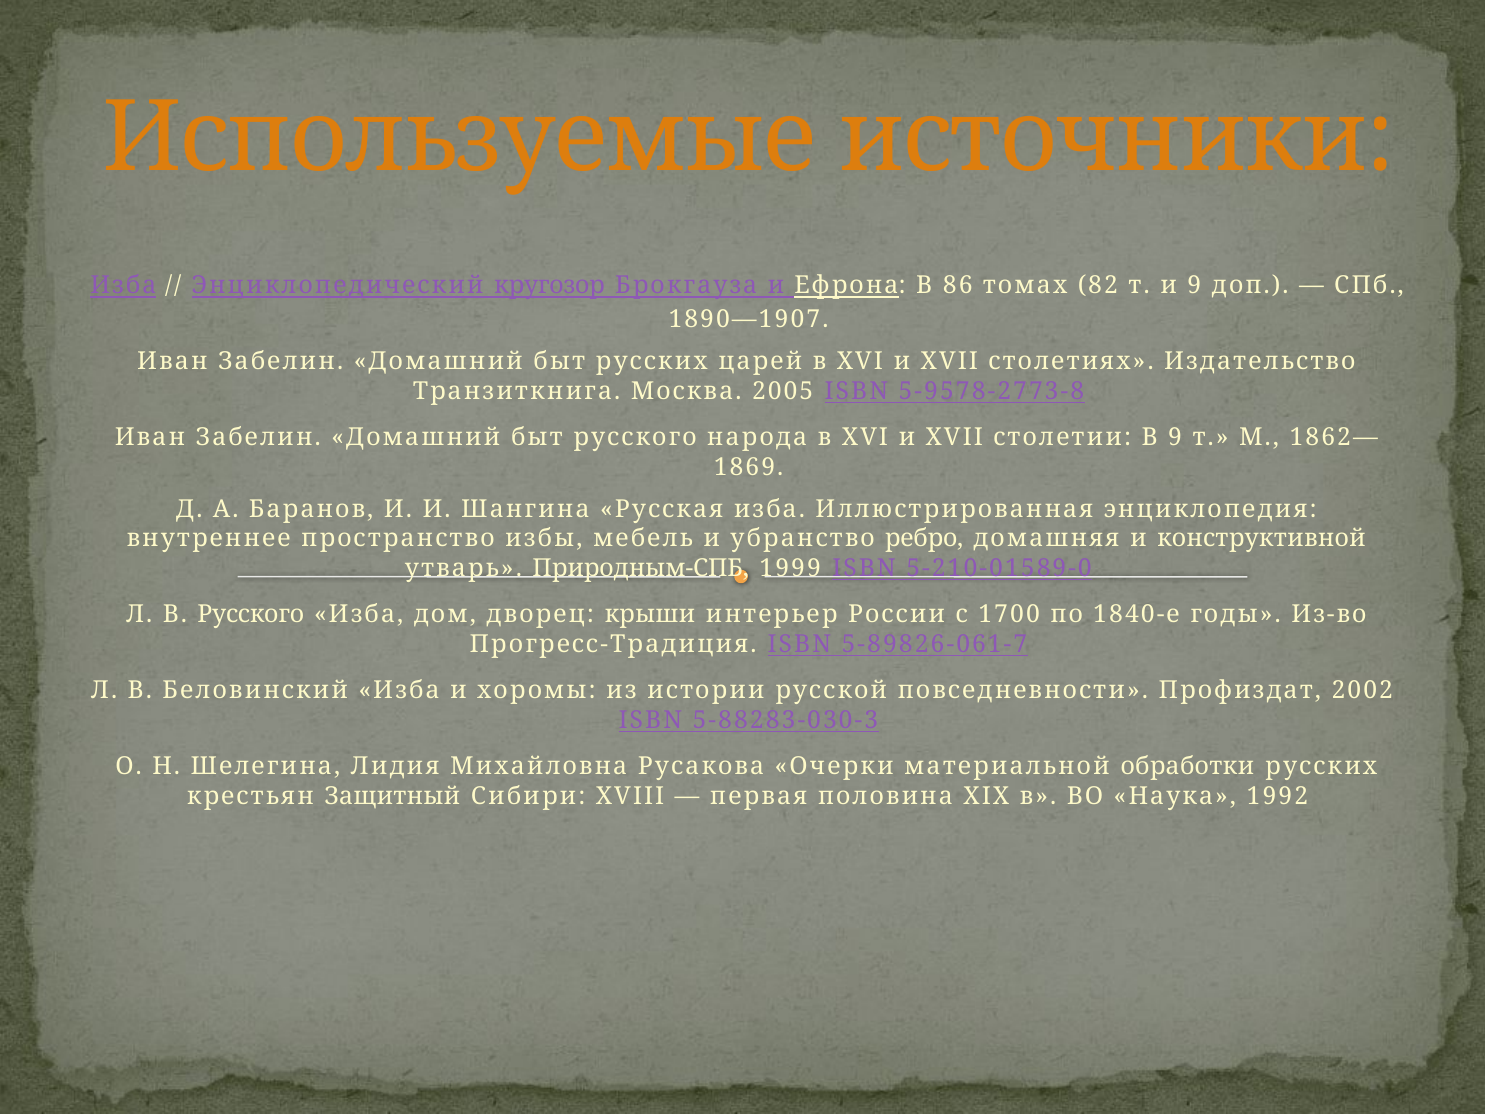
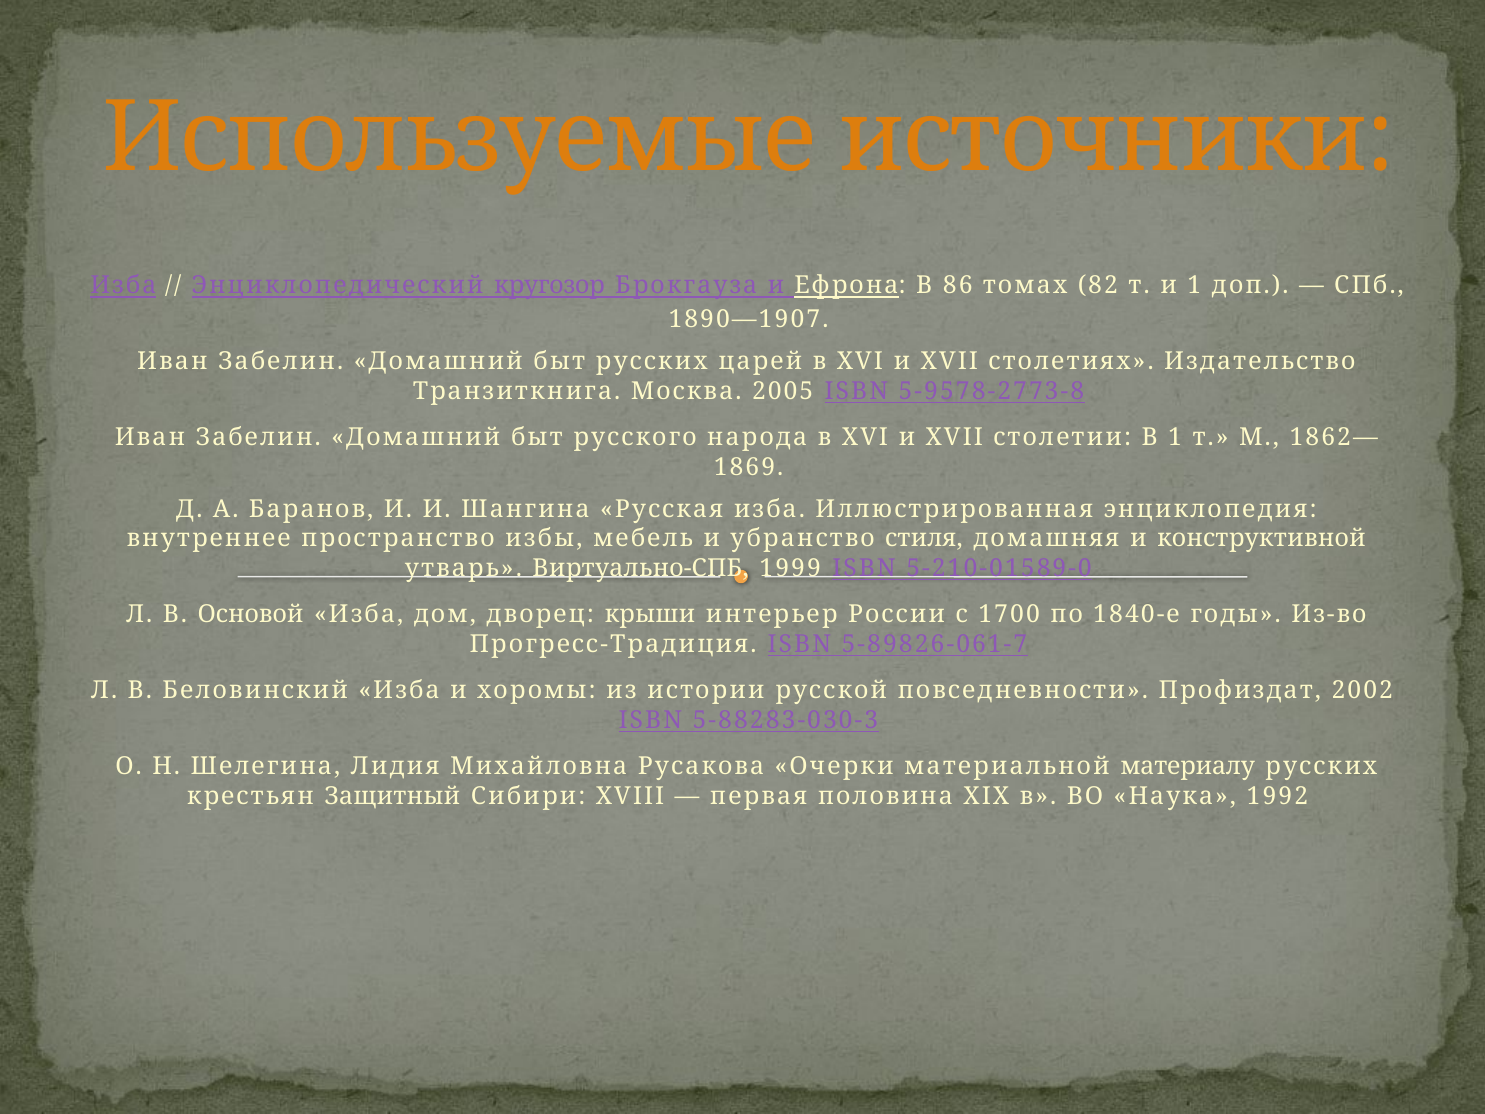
и 9: 9 -> 1 (1194, 286)
В 9: 9 -> 1 (1175, 437)
ребро: ребро -> стиля (924, 539)
Природным-СПБ: Природным-СПБ -> Виртуально-СПБ (641, 568)
В Русского: Русского -> Основой (251, 614)
обработки: обработки -> материалу (1188, 766)
